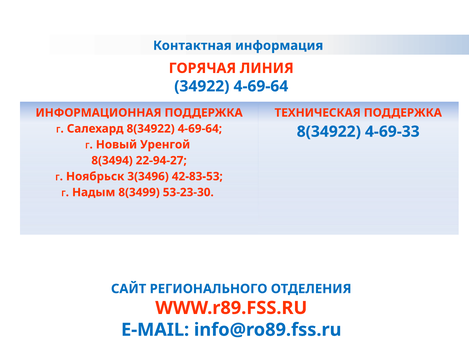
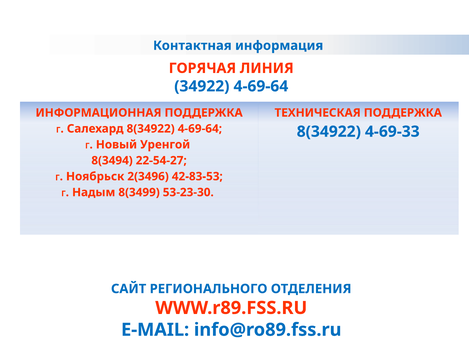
22-94-27: 22-94-27 -> 22-54-27 (161, 161)
3(3496: 3(3496 -> 2(3496 (148, 177)
